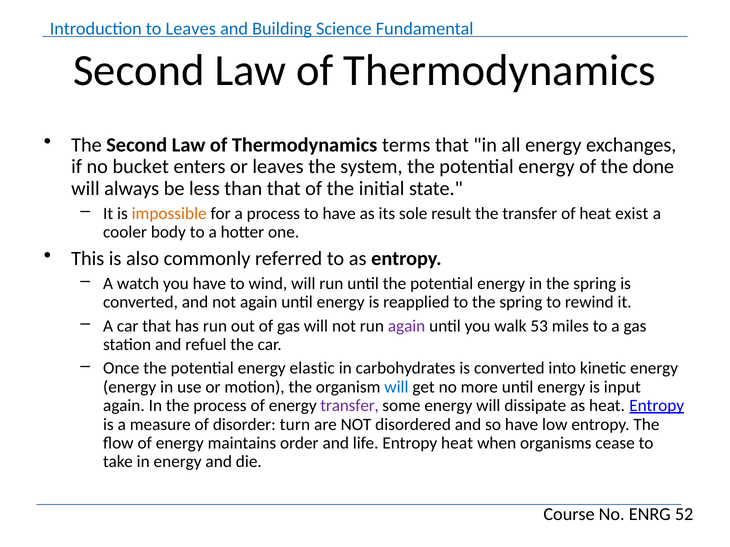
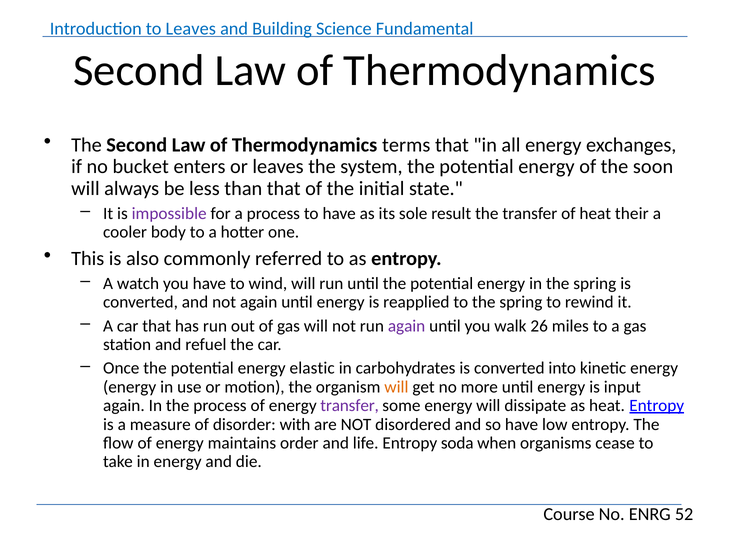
done: done -> soon (653, 167)
impossible colour: orange -> purple (169, 214)
exist: exist -> their (632, 214)
53: 53 -> 26 (539, 326)
will colour: blue -> orange (396, 387)
turn: turn -> with (295, 425)
Entropy heat: heat -> soda (457, 443)
